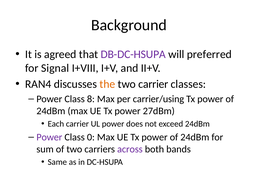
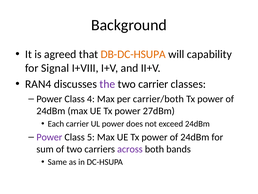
DB-DC-HSUPA colour: purple -> orange (133, 54)
preferred: preferred -> capability (209, 54)
the colour: orange -> purple (107, 84)
8: 8 -> 4 (91, 99)
carrier/using: carrier/using -> carrier/both (158, 99)
0: 0 -> 5 (91, 137)
